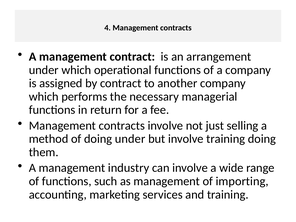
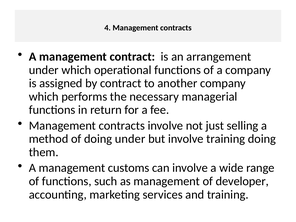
industry: industry -> customs (129, 168)
importing: importing -> developer (242, 181)
